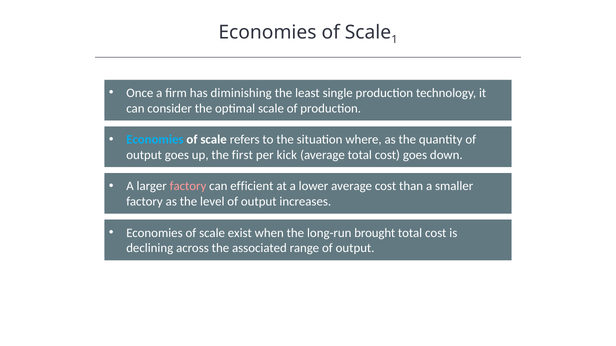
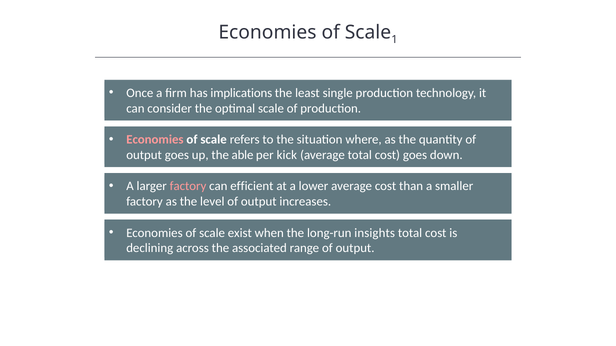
diminishing: diminishing -> implications (241, 93)
Economies colour: light blue -> pink (155, 140)
first: first -> able (243, 155)
brought: brought -> insights (375, 233)
